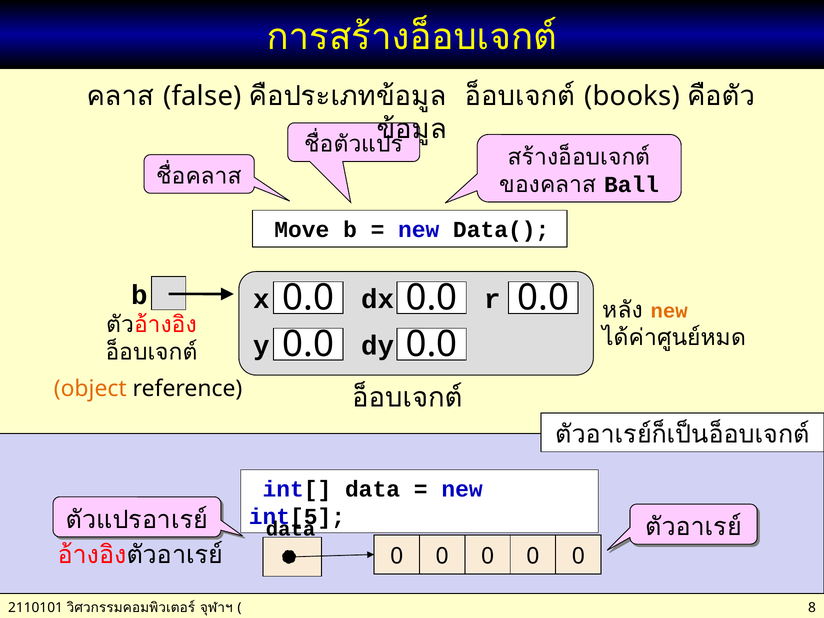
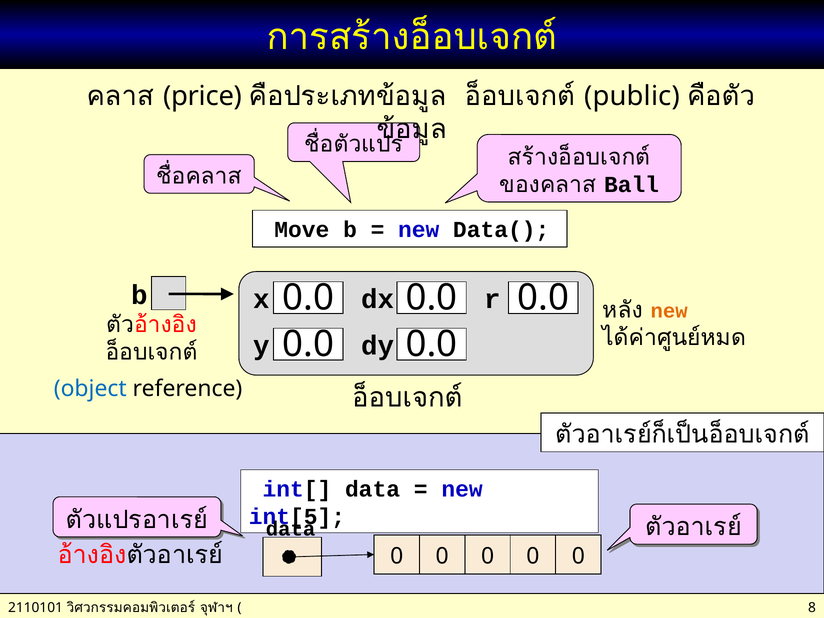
false: false -> price (203, 96)
books: books -> public (632, 96)
object colour: orange -> blue (90, 389)
